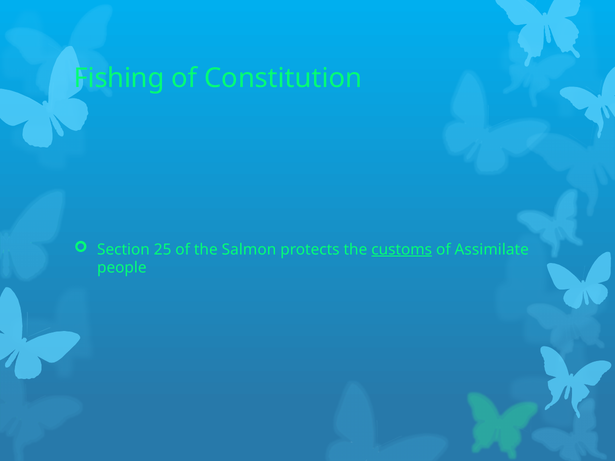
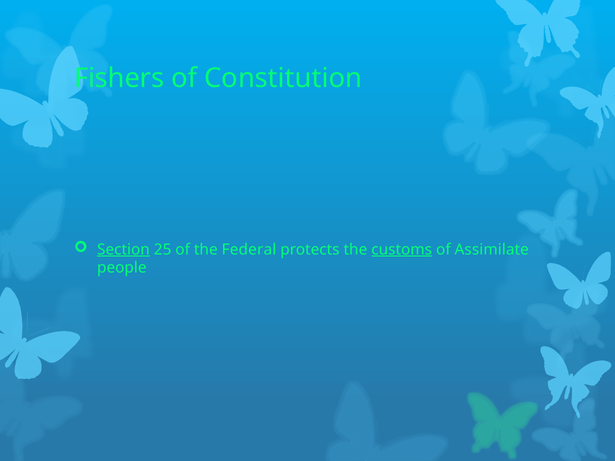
Fishing: Fishing -> Fishers (119, 78)
Section underline: none -> present (123, 250)
Salmon: Salmon -> Federal (249, 250)
